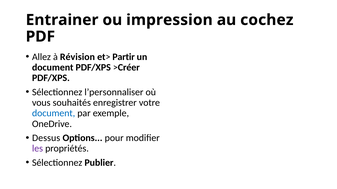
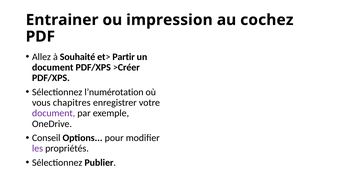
Révision: Révision -> Souhaité (78, 57)
l’personnaliser: l’personnaliser -> l’numérotation (114, 92)
souhaités: souhaités -> chapitres (72, 103)
document colour: blue -> purple (54, 114)
Dessus: Dessus -> Conseil (46, 138)
